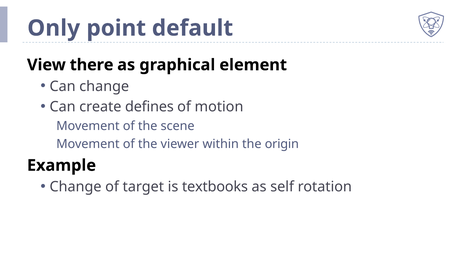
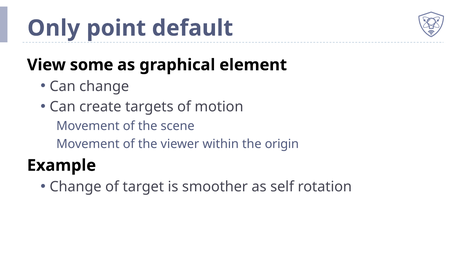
there: there -> some (92, 65)
defines: defines -> targets (149, 107)
textbooks: textbooks -> smoother (215, 187)
